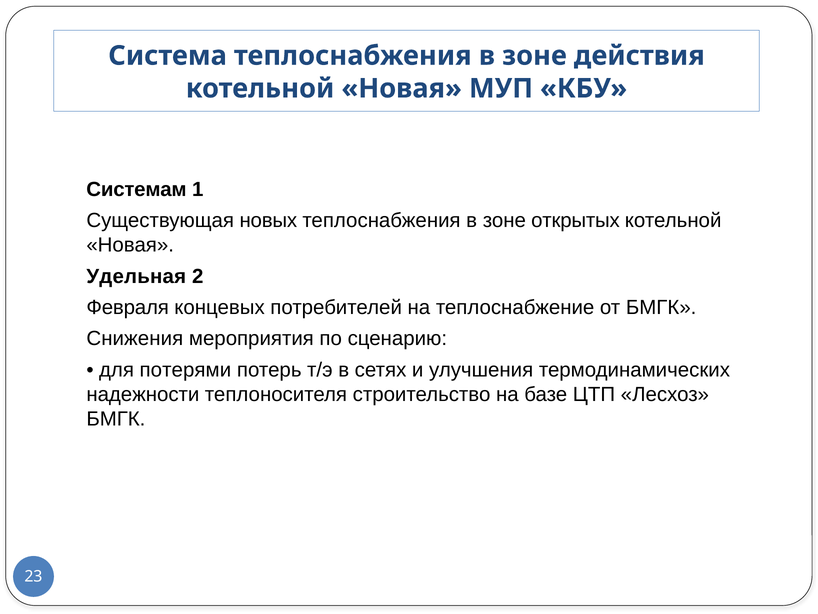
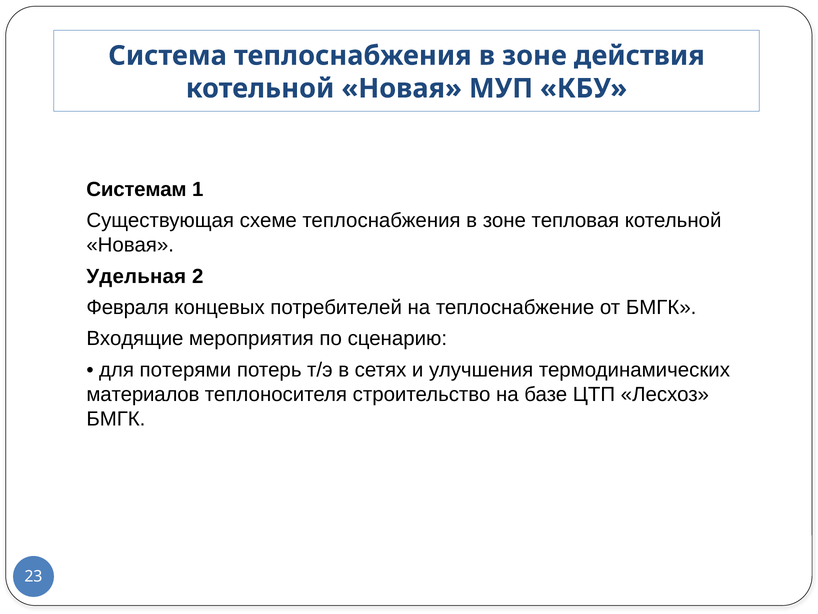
новых: новых -> схеме (268, 220)
открытых: открытых -> тепловая (575, 220)
Снижения: Снижения -> Входящие (135, 338)
надежности: надежности -> материалов (143, 394)
